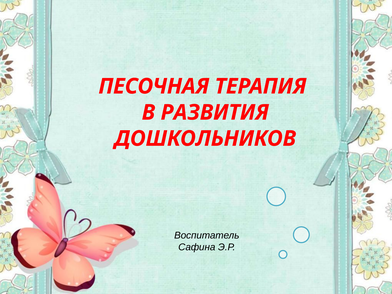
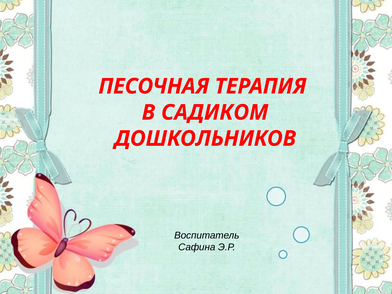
РАЗВИТИЯ: РАЗВИТИЯ -> САДИКОМ (215, 112)
